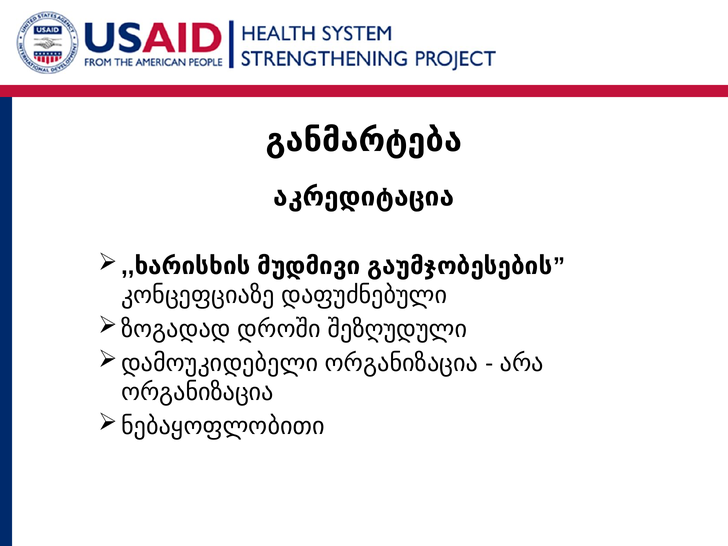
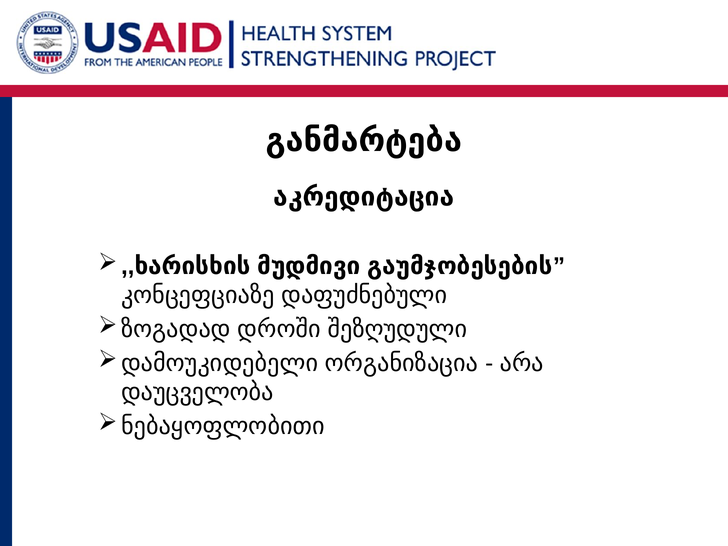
ორგანიზაცია: ორგანიზაცია -> დაუცველობა (197, 392)
